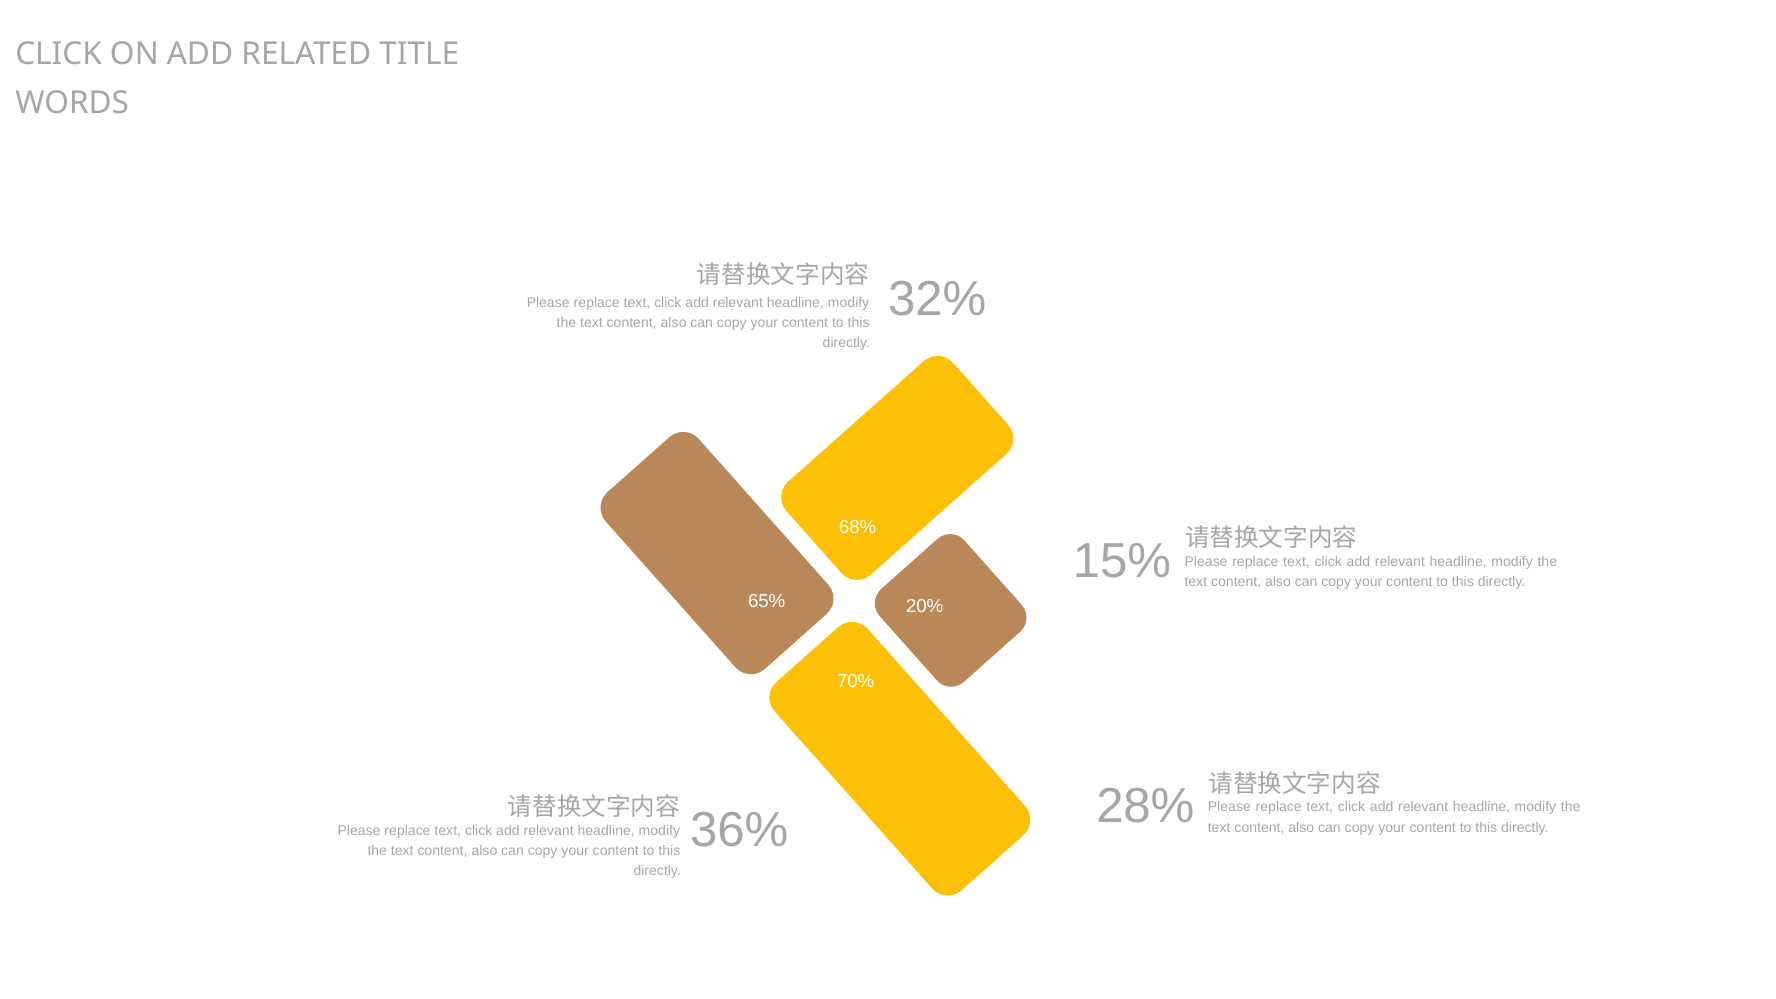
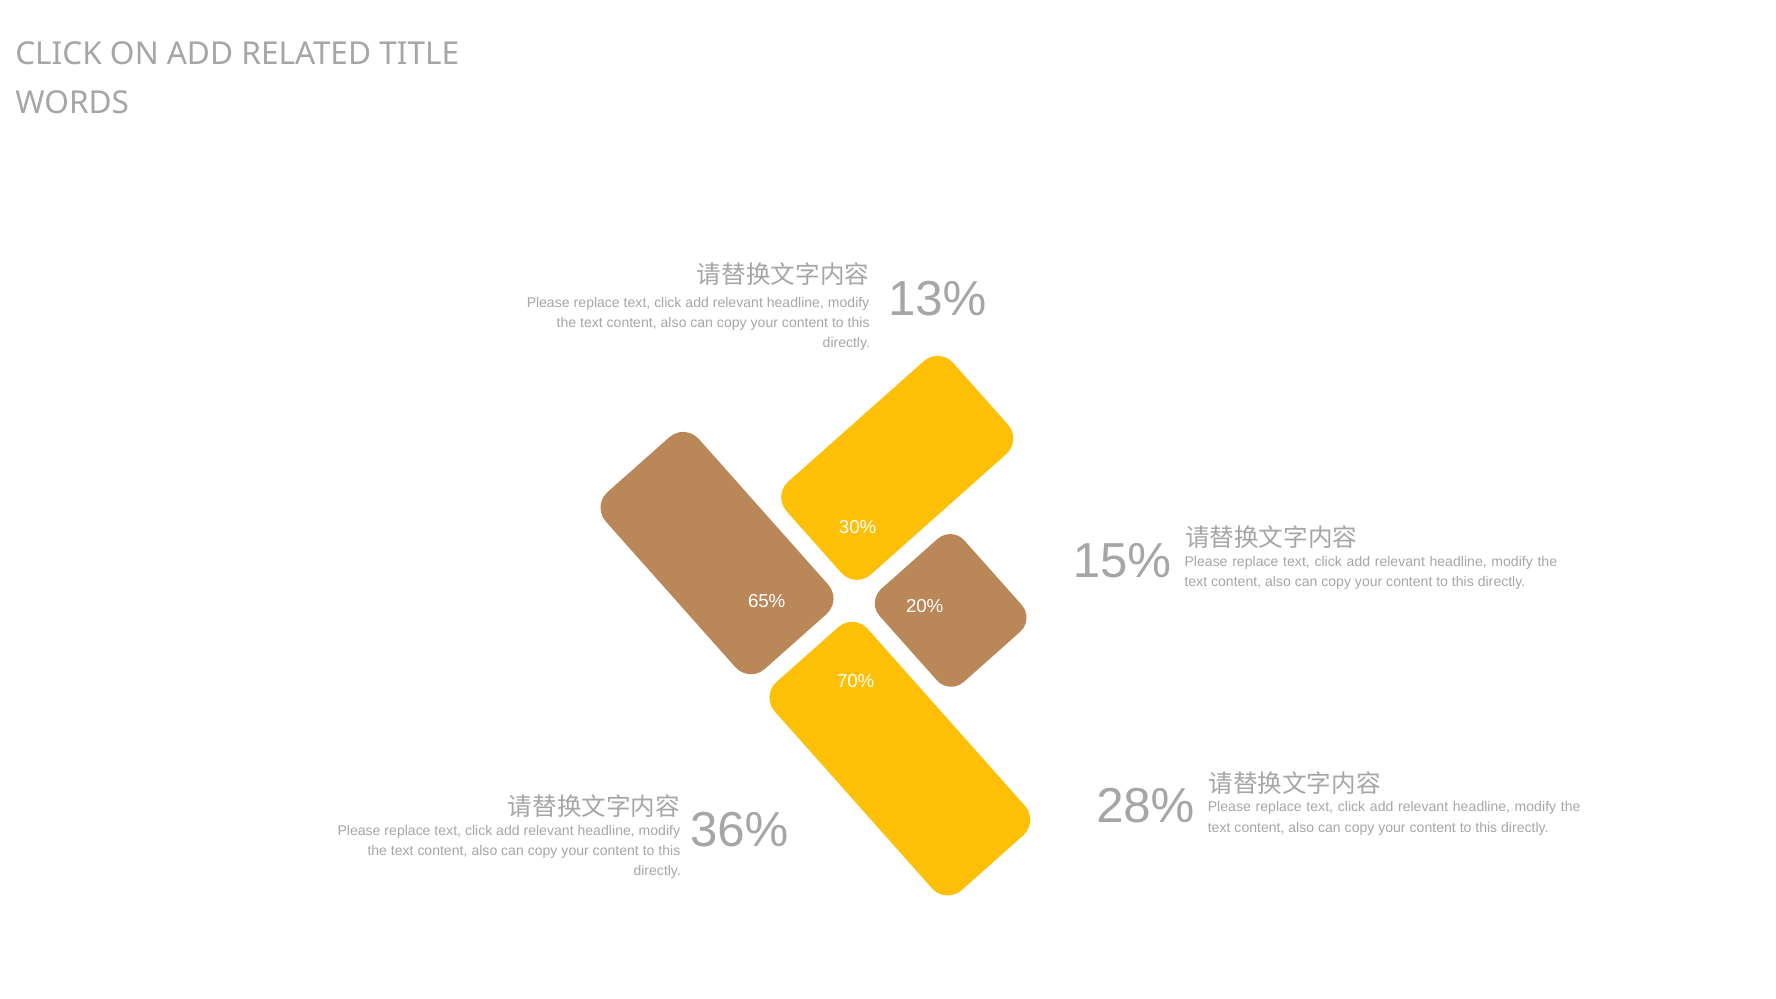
32%: 32% -> 13% (937, 299)
68%: 68% -> 30% (858, 527)
